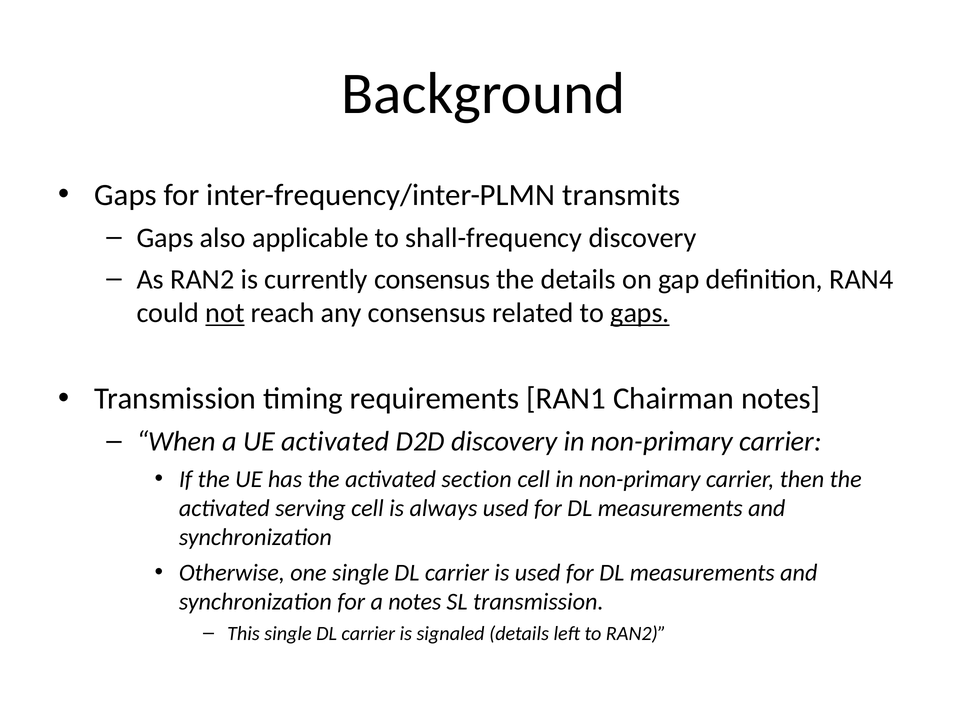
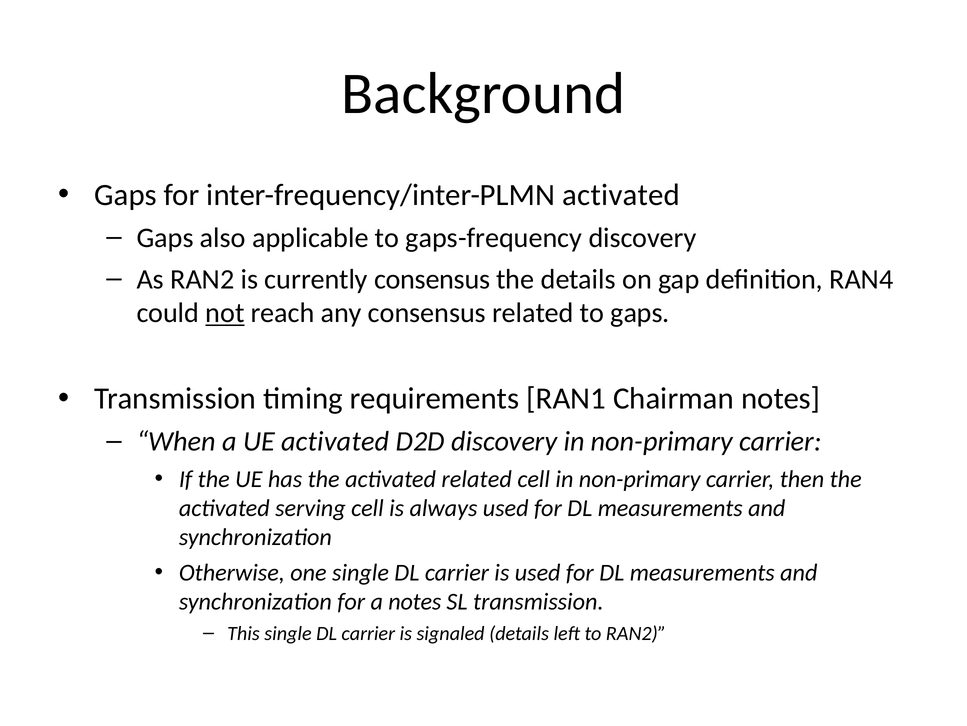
inter-frequency/inter-PLMN transmits: transmits -> activated (621, 195)
shall-frequency: shall-frequency -> gaps-frequency (494, 238)
gaps underline: present -> none (640, 313)
activated section: section -> related (477, 479)
